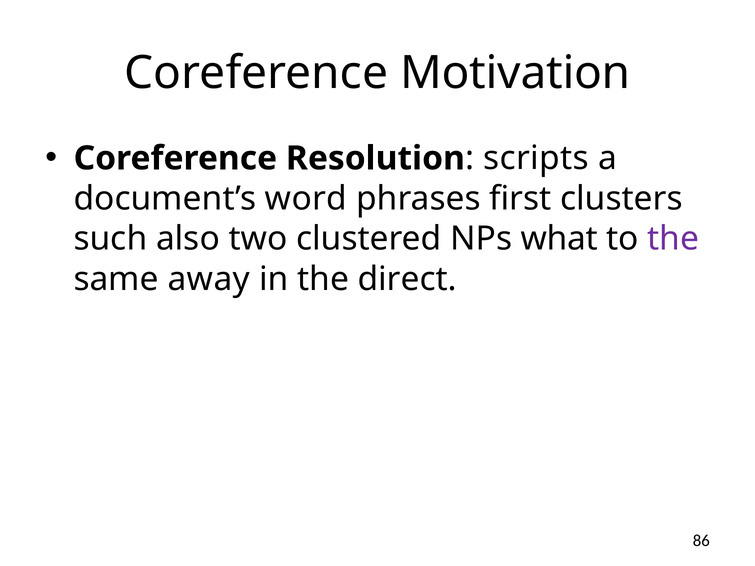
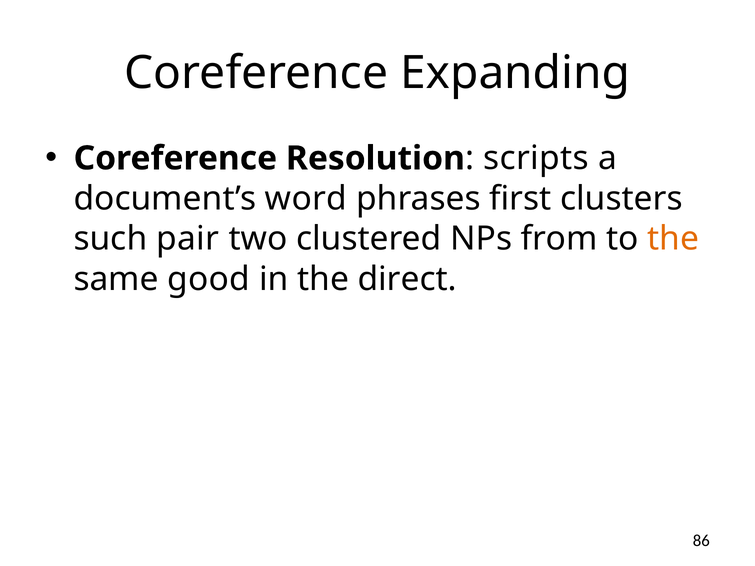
Motivation: Motivation -> Expanding (515, 73)
also: also -> pair (188, 239)
what: what -> from (559, 239)
the colour: purple -> orange (673, 239)
away: away -> good (209, 279)
